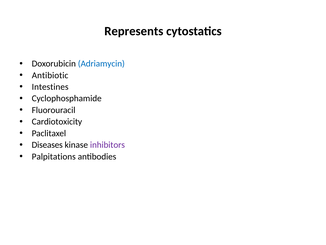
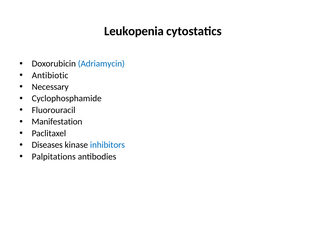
Represents: Represents -> Leukopenia (134, 31)
Intestines: Intestines -> Necessary (50, 87)
Cardiotoxicity: Cardiotoxicity -> Manifestation (57, 121)
inhibitors colour: purple -> blue (107, 145)
